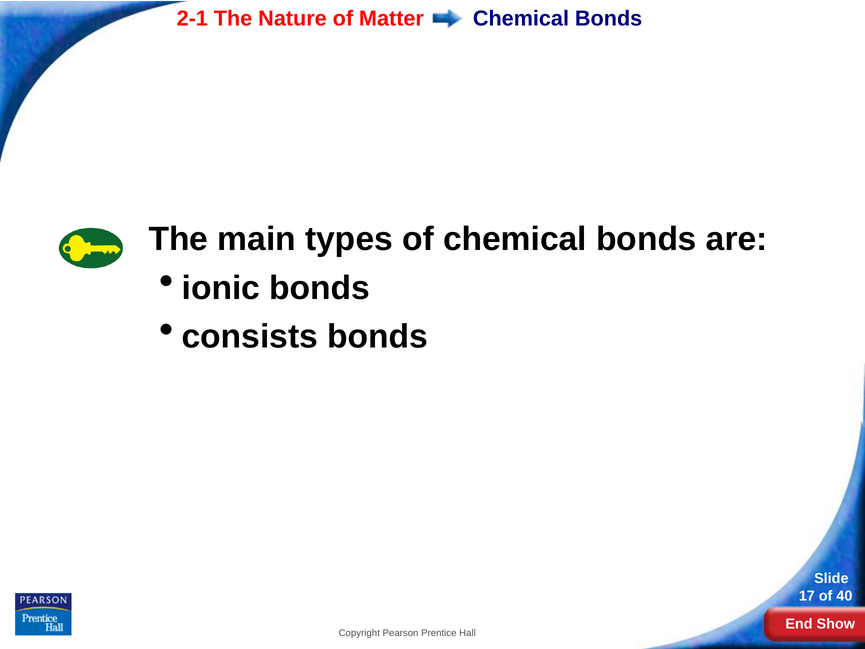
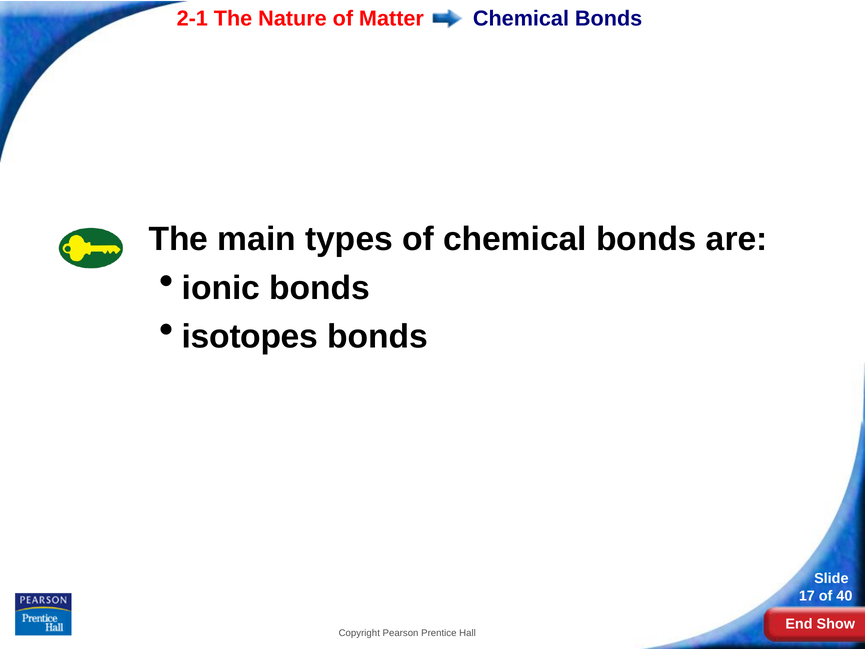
consists: consists -> isotopes (250, 337)
